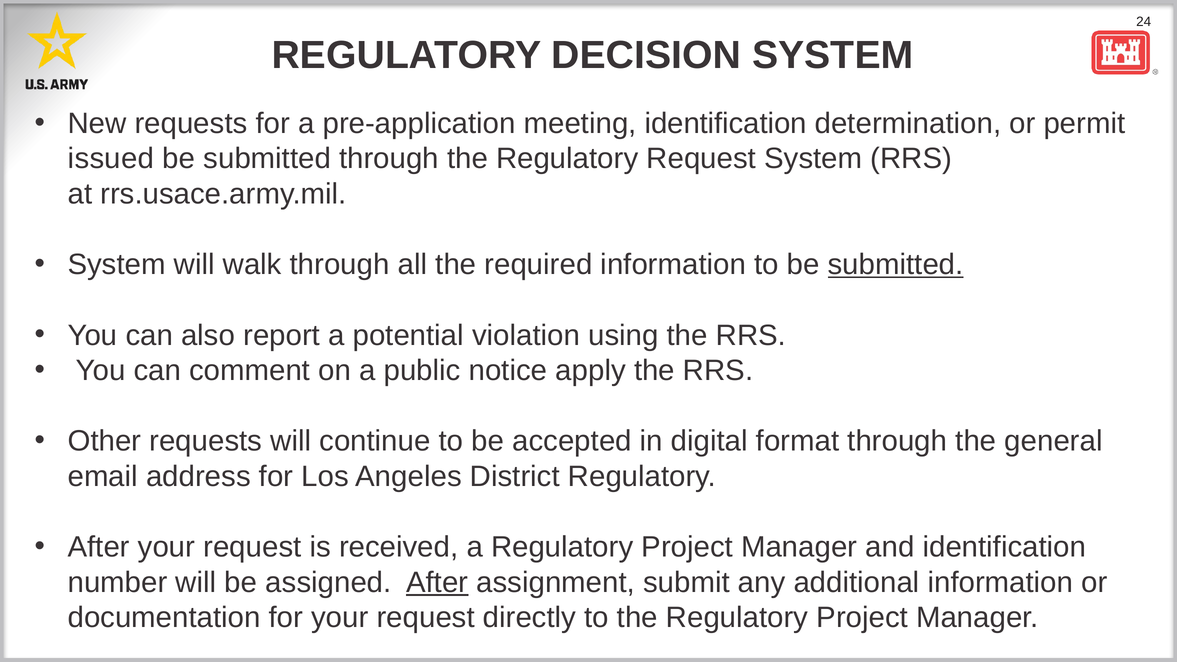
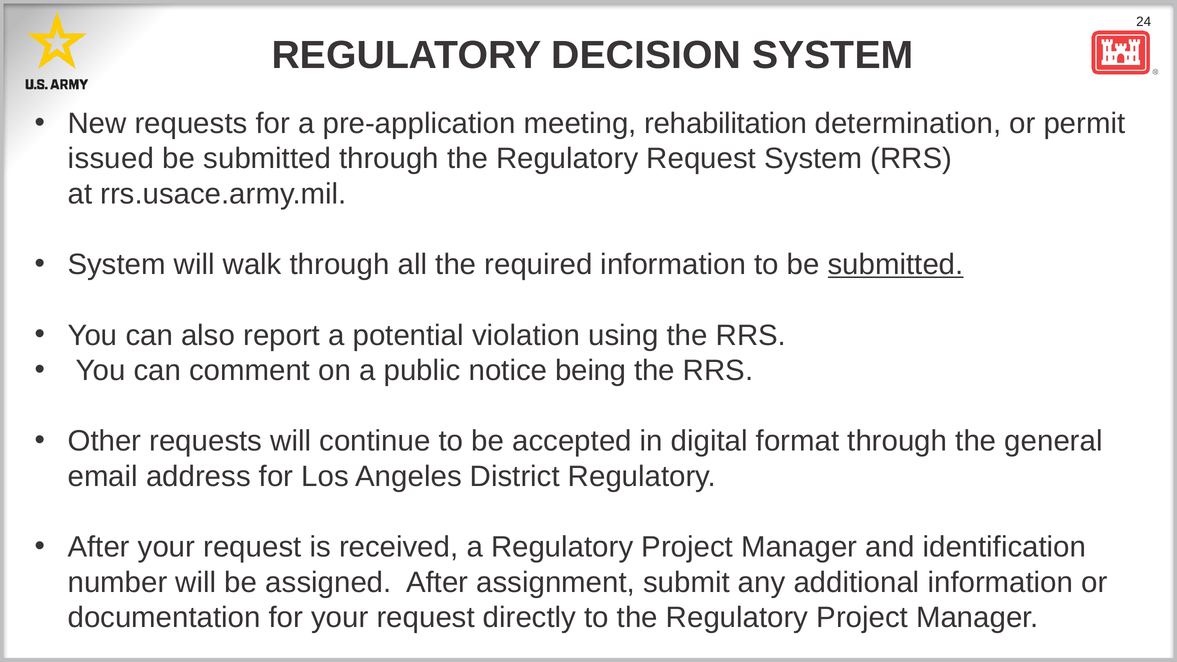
meeting identification: identification -> rehabilitation (726, 123)
apply: apply -> being (591, 371)
After underline: present -> none (437, 582)
